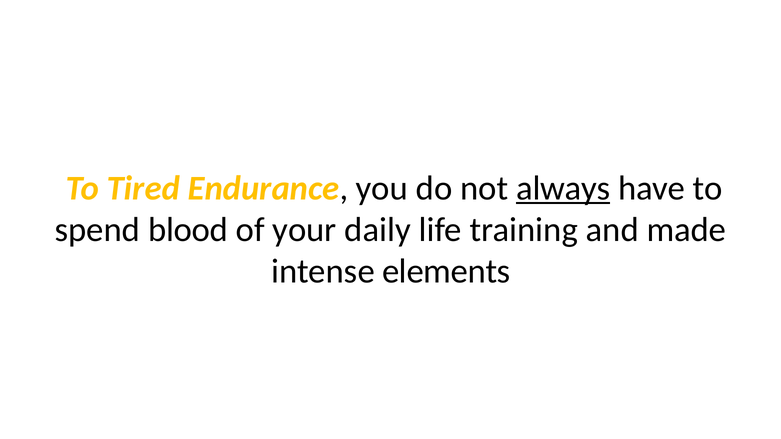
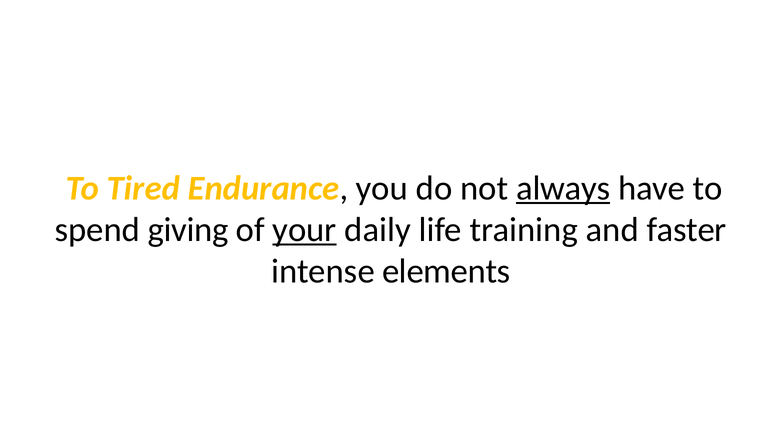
blood: blood -> giving (188, 230)
your underline: none -> present (305, 230)
made: made -> faster (687, 230)
